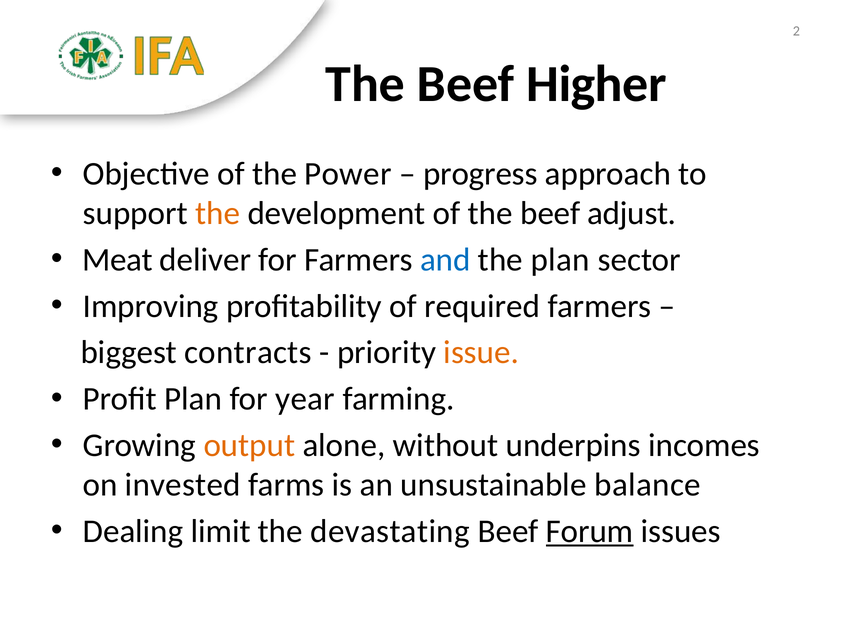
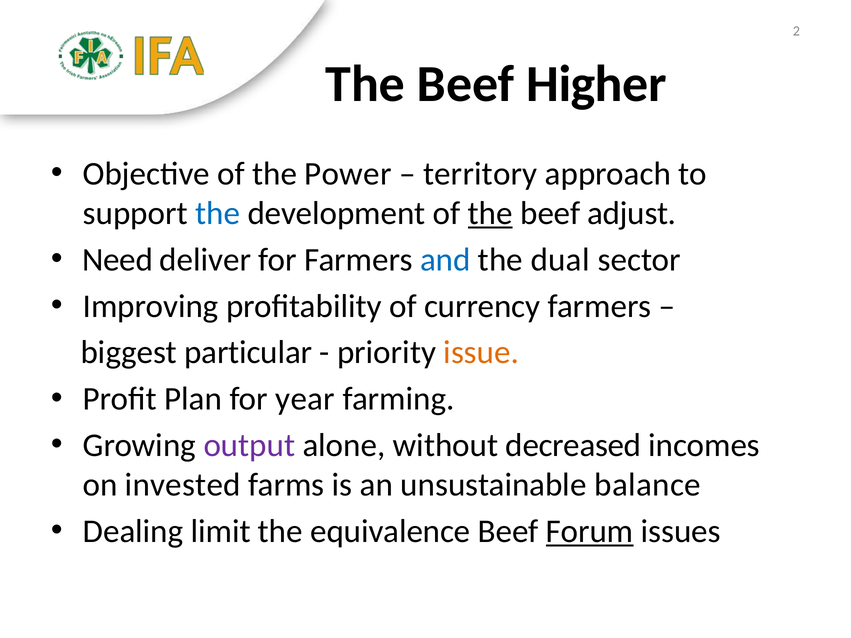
progress: progress -> territory (480, 174)
the colour: orange -> blue (218, 214)
the underline: none -> present (490, 214)
Meat: Meat -> Need (118, 260)
the plan: plan -> dual (560, 260)
required: required -> currency (482, 306)
contracts: contracts -> particular (248, 353)
output colour: orange -> purple (249, 445)
underpins: underpins -> decreased (573, 445)
devastating: devastating -> equivalence (390, 532)
